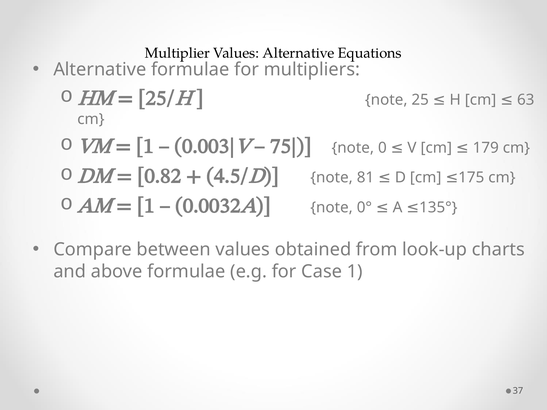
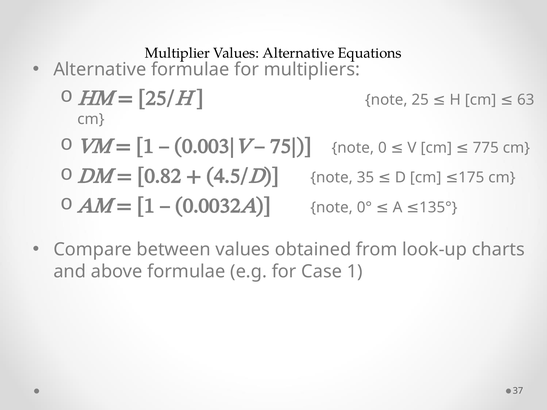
179: 179 -> 775 (486, 148)
81: 81 -> 35 (365, 178)
